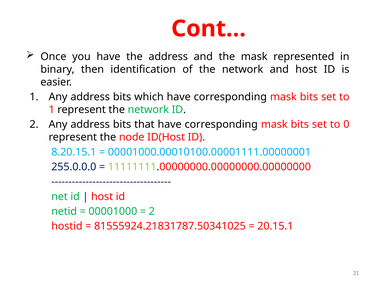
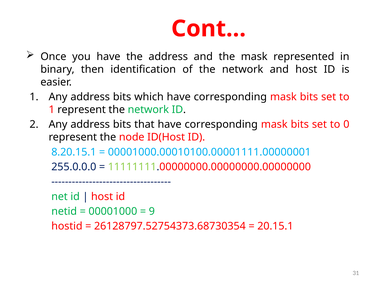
2: 2 -> 9 (152, 212)
81555924.21831787.50341025: 81555924.21831787.50341025 -> 26128797.52754373.68730354 (170, 227)
